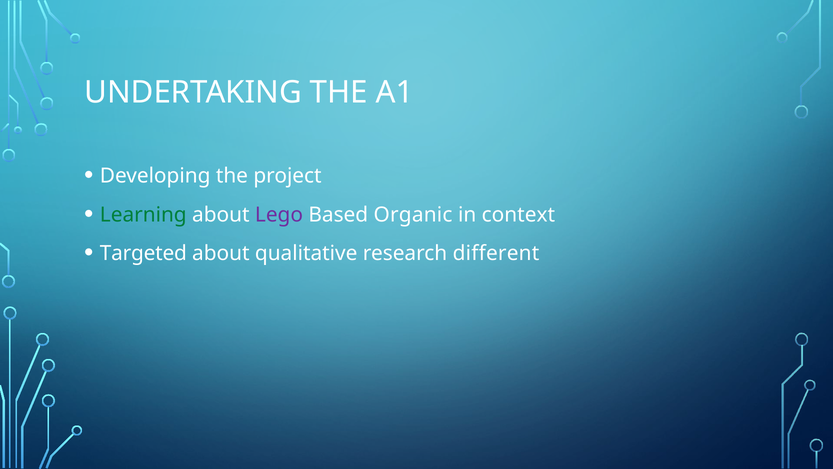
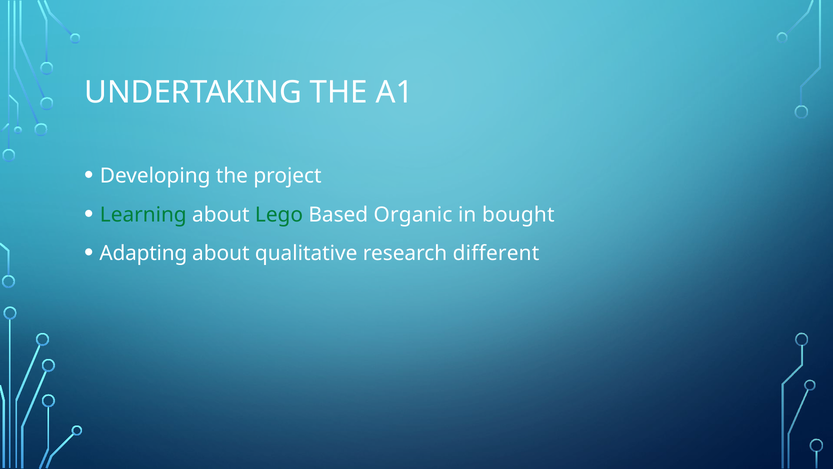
Lego colour: purple -> green (279, 214)
context: context -> bought (518, 214)
Targeted: Targeted -> Adapting (143, 253)
